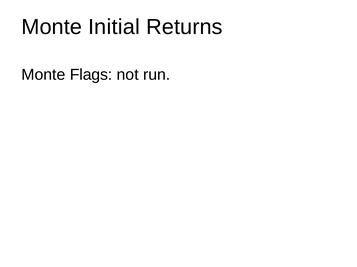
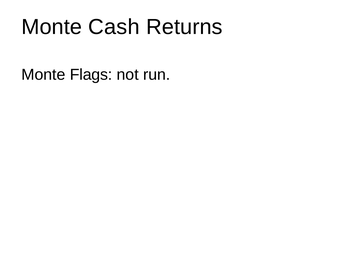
Initial: Initial -> Cash (114, 27)
